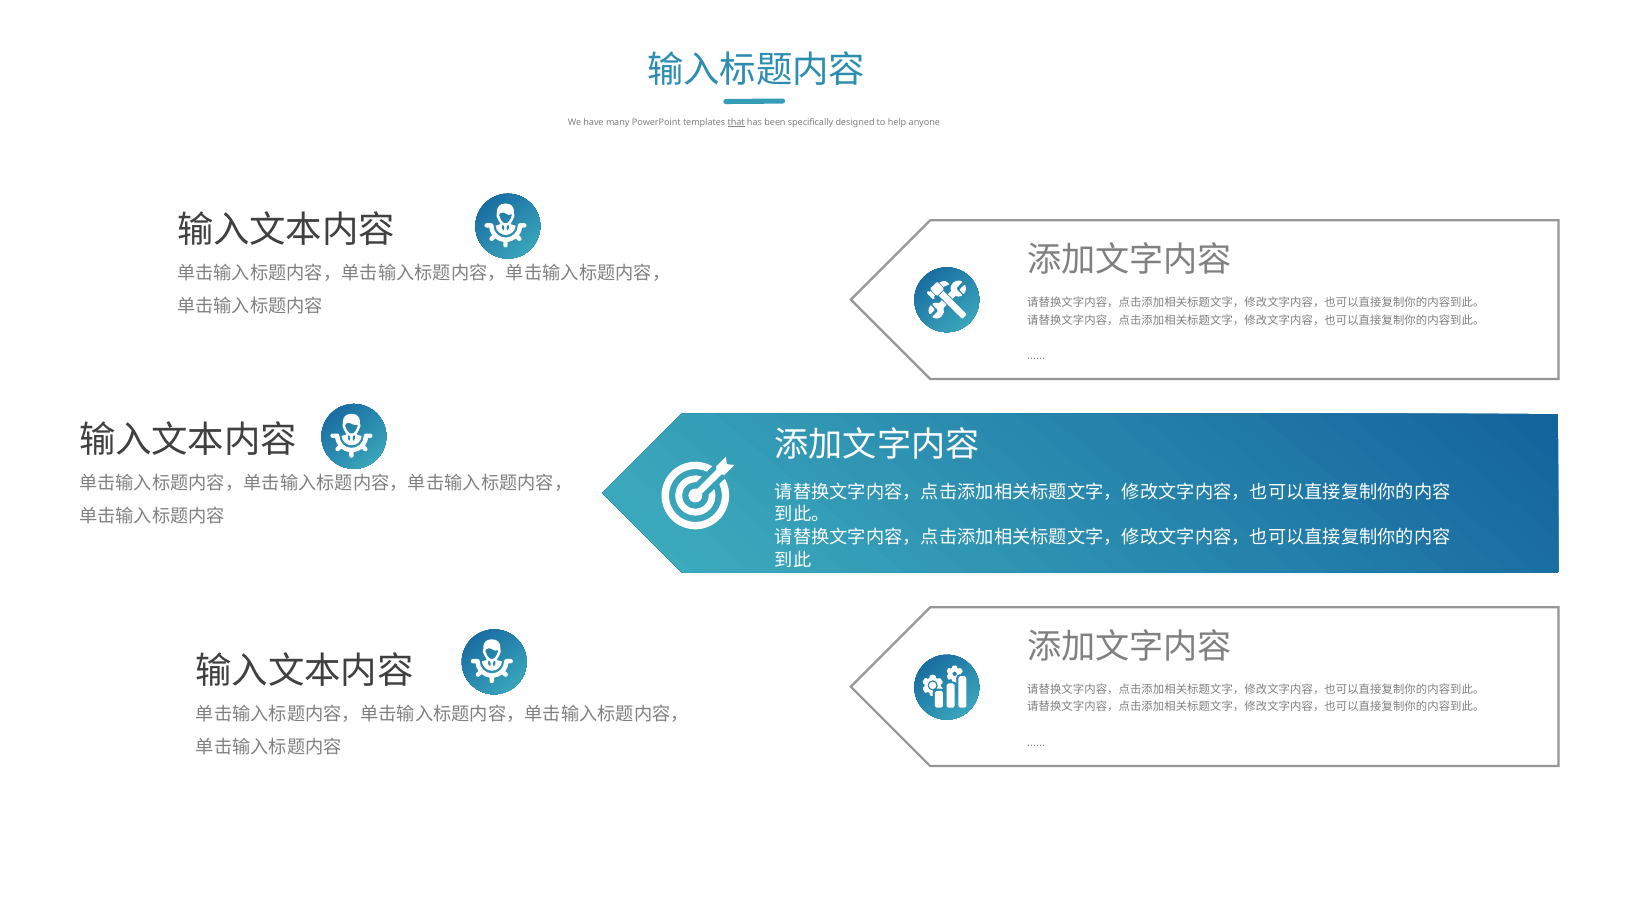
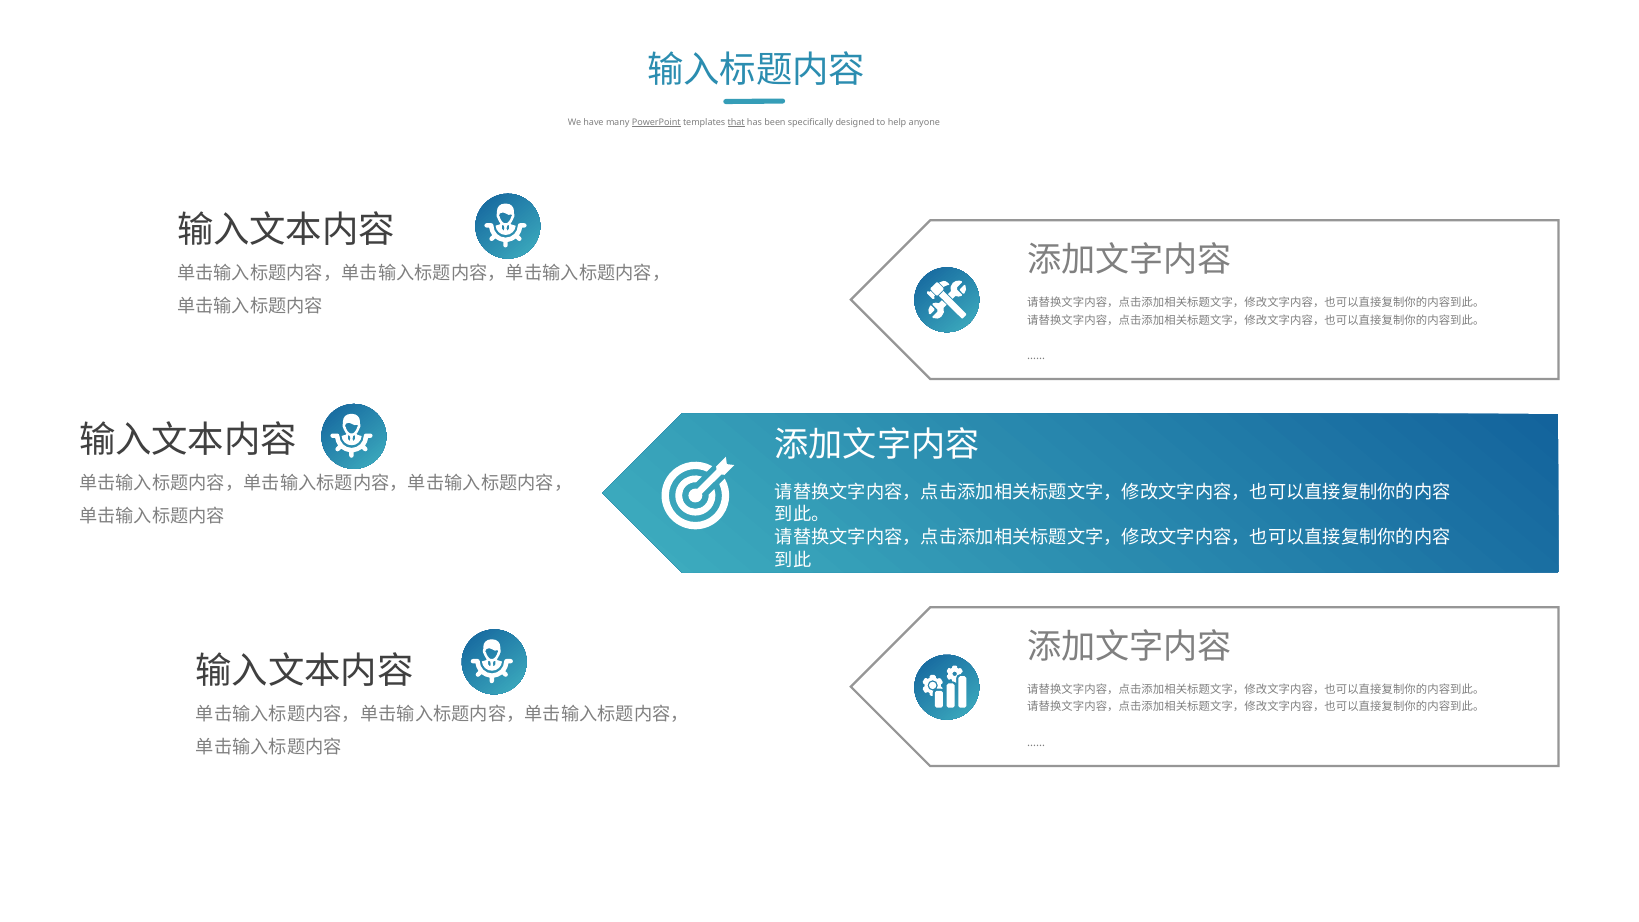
PowerPoint underline: none -> present (656, 122)
